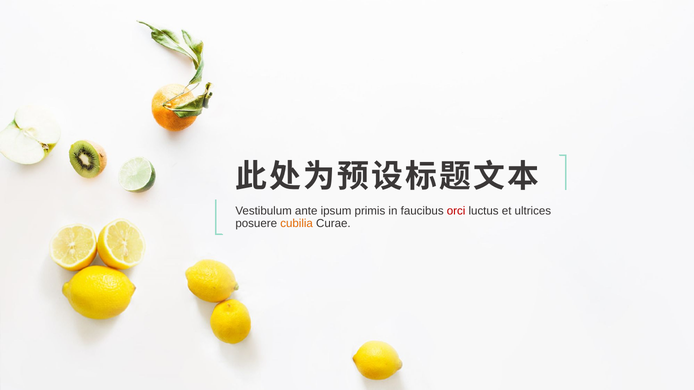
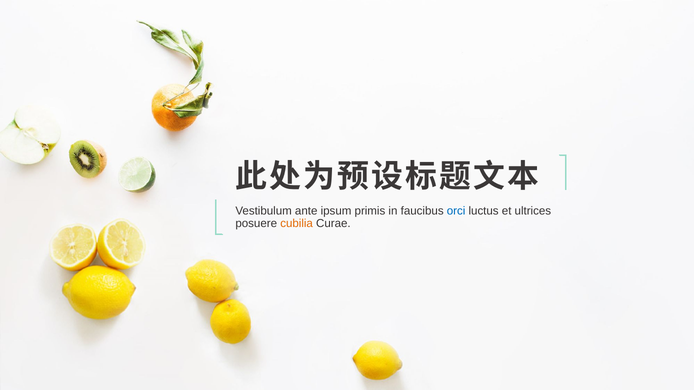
orci colour: red -> blue (456, 211)
